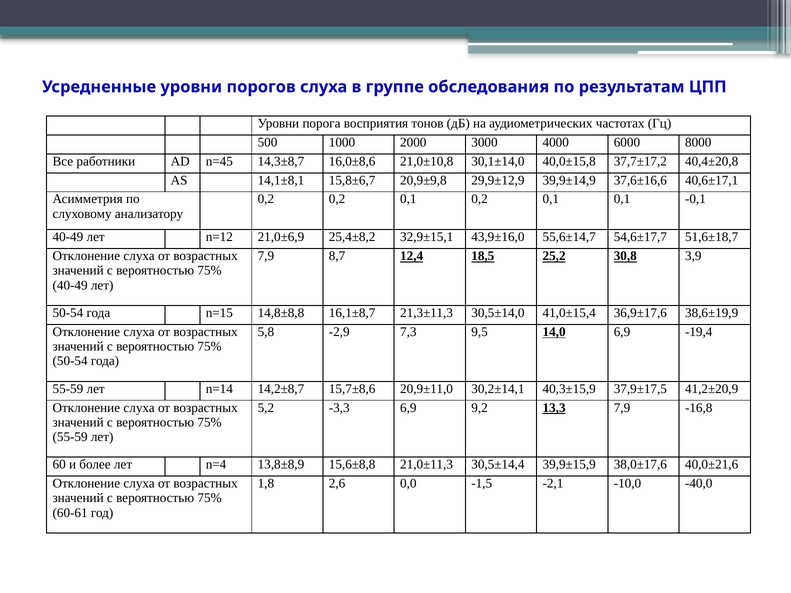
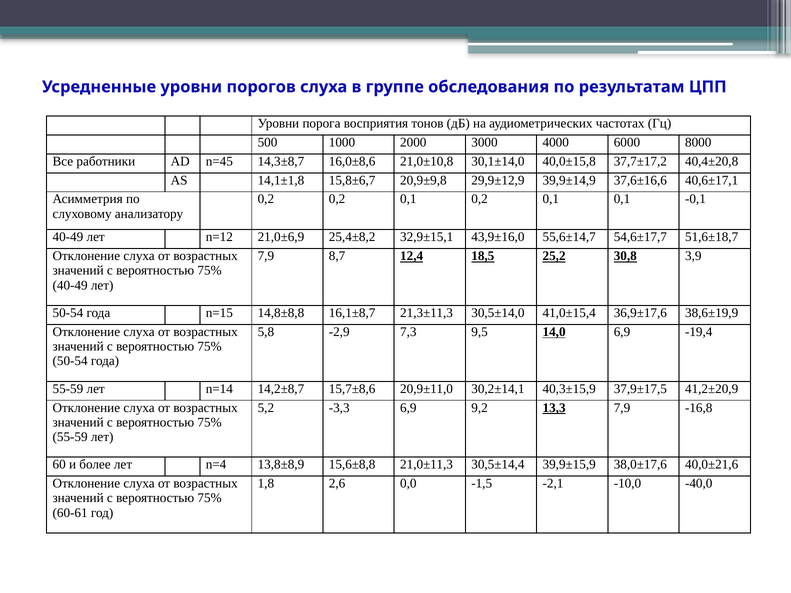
14,1±8,1: 14,1±8,1 -> 14,1±1,8 (281, 180)
